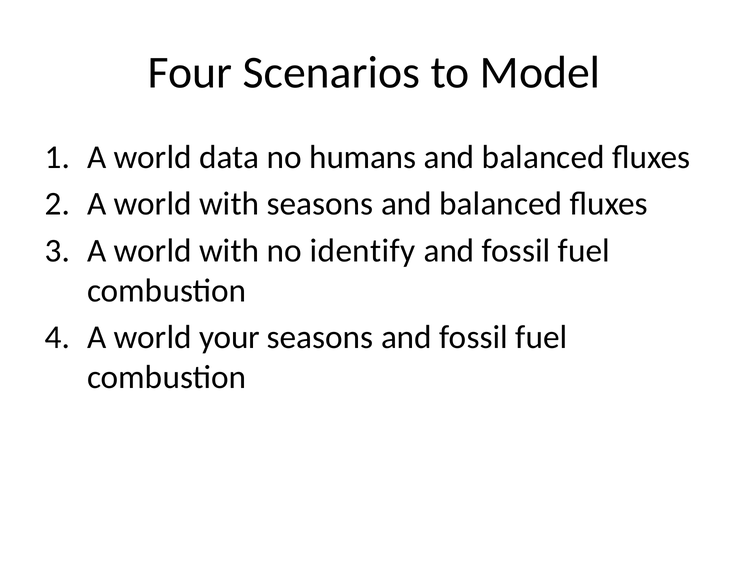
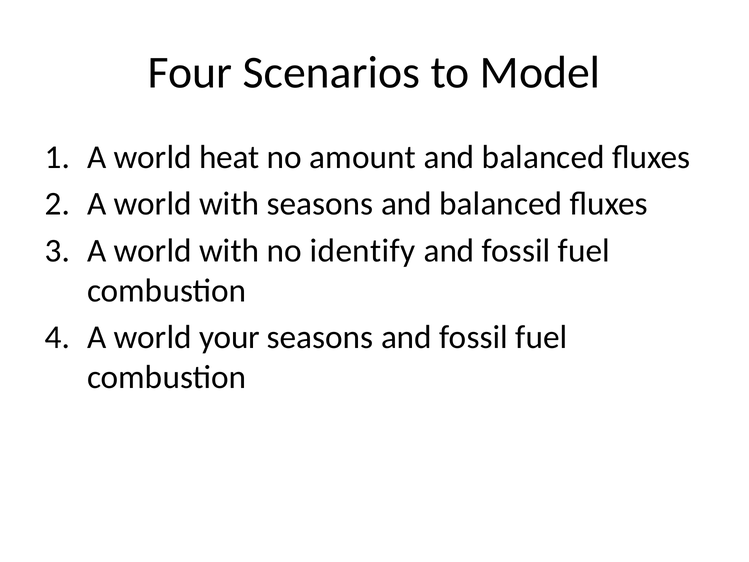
data: data -> heat (229, 157)
humans: humans -> amount (363, 157)
